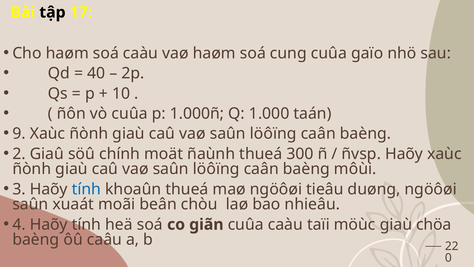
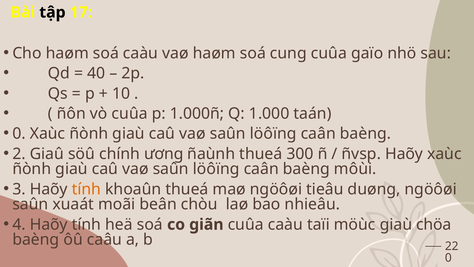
9: 9 -> 0 (19, 134)
moät: moät -> ương (164, 154)
tính colour: blue -> orange (86, 189)
